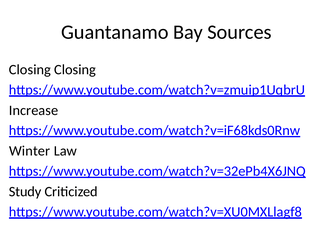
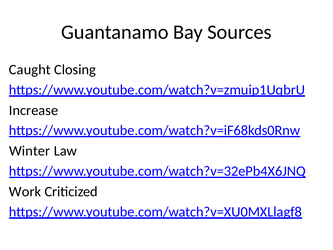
Closing: Closing -> Caught (30, 70)
Study: Study -> Work (25, 191)
